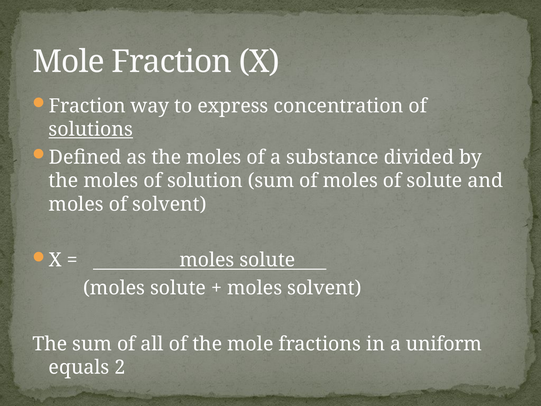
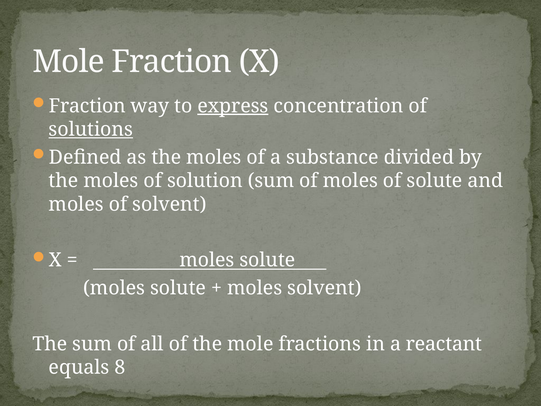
express underline: none -> present (233, 106)
uniform: uniform -> reactant (444, 344)
2: 2 -> 8 (120, 367)
